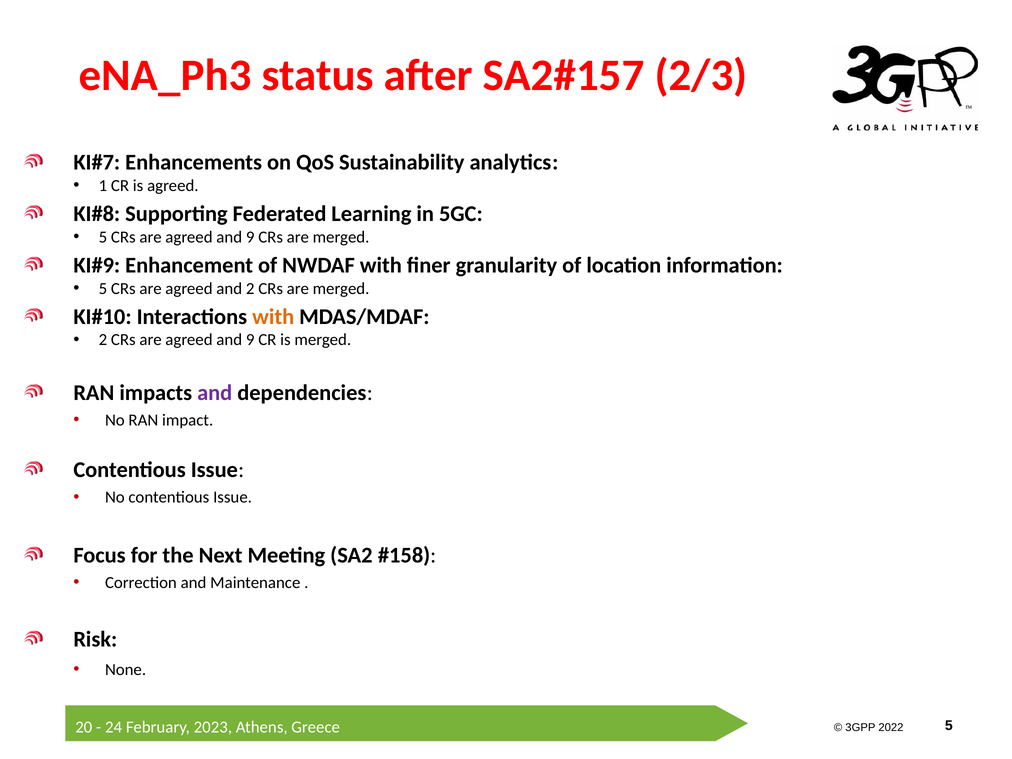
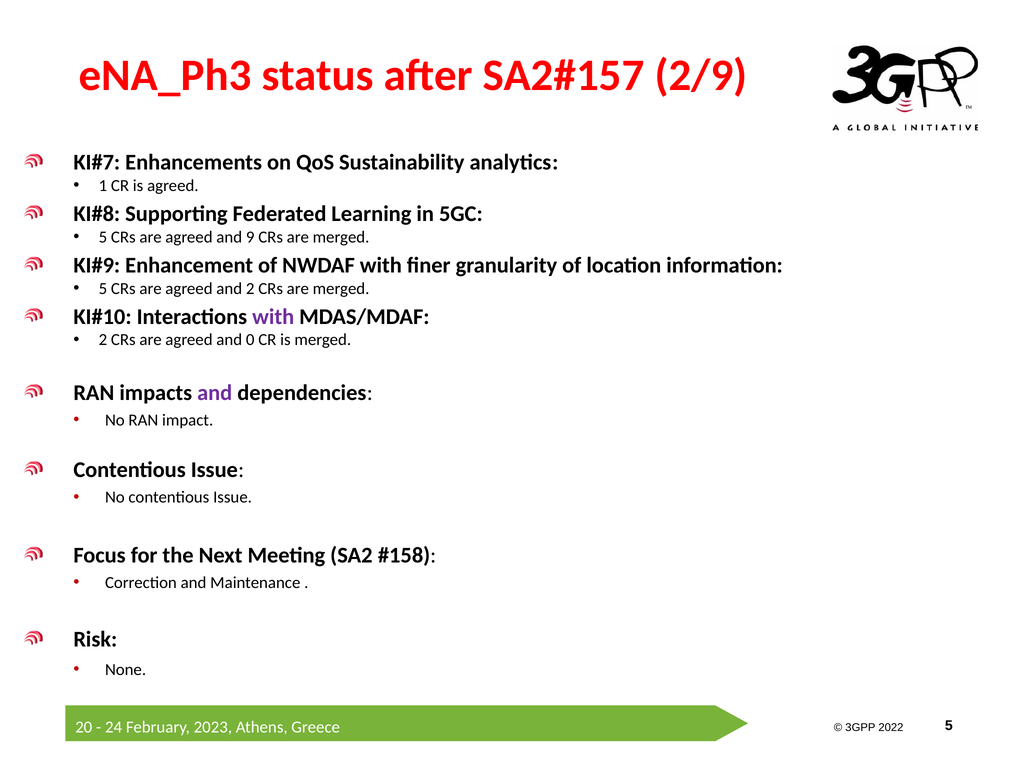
2/3: 2/3 -> 2/9 (701, 76)
with colour: orange -> purple (273, 317)
9: 9 -> 0 (250, 340)
